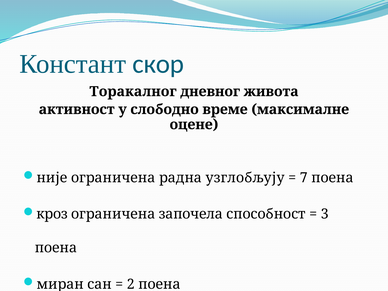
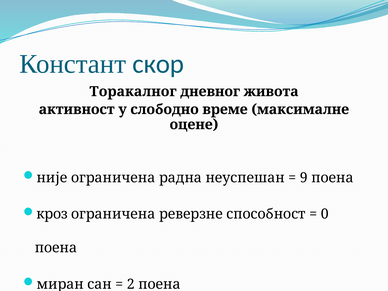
узглобљују: узглобљују -> неуспешан (245, 178)
7: 7 -> 9 (304, 178)
започела: започела -> реверзне (191, 214)
3: 3 -> 0 (325, 214)
